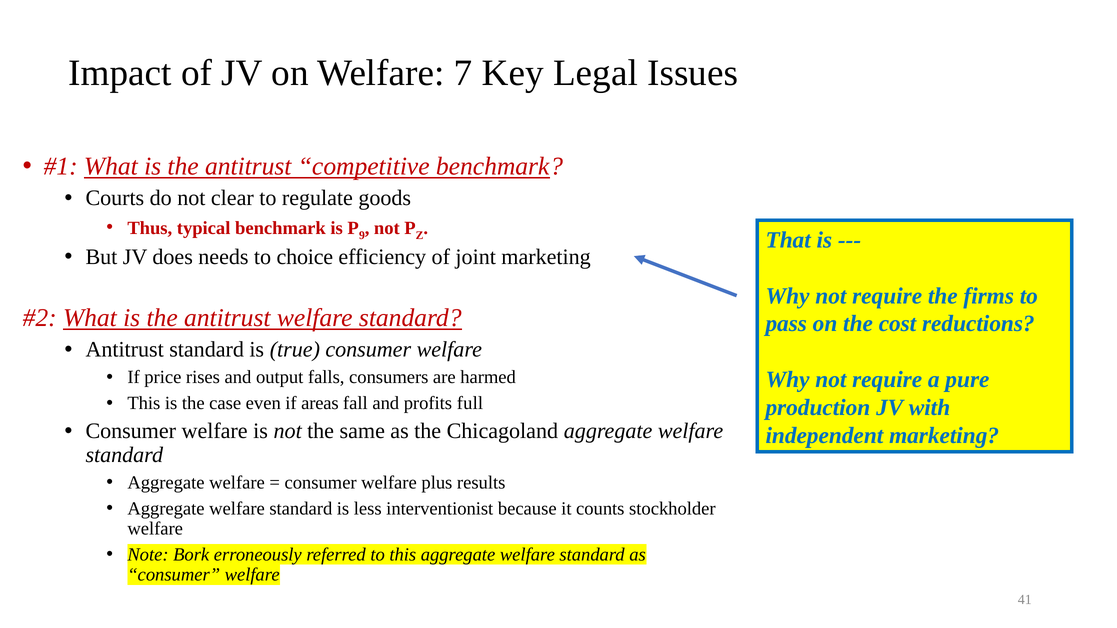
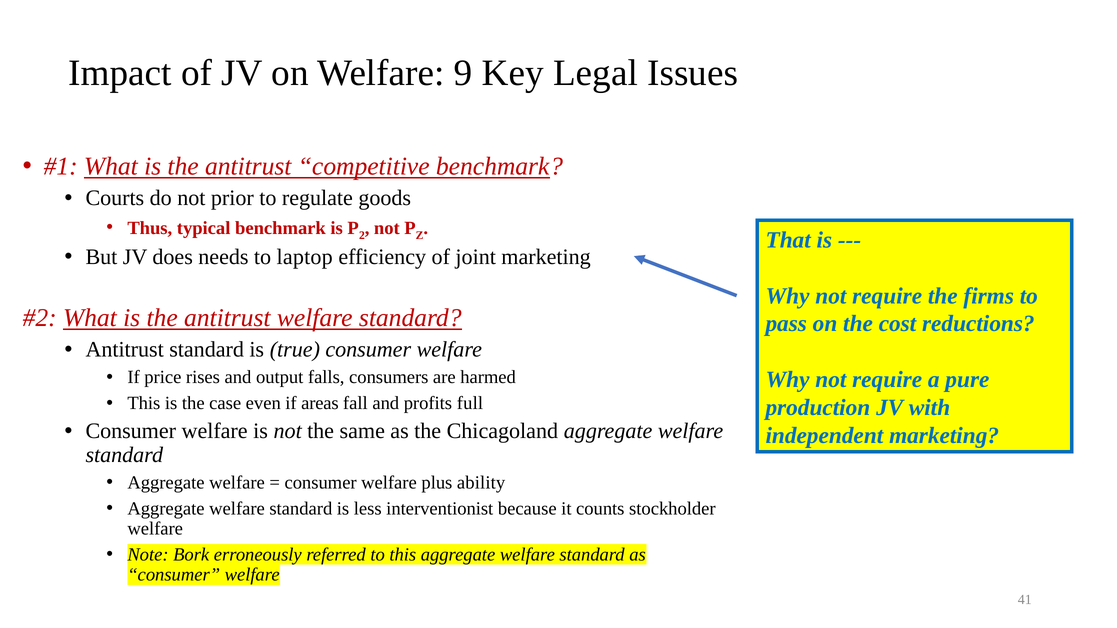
7: 7 -> 9 (463, 73)
clear: clear -> prior (232, 198)
9: 9 -> 2 (362, 236)
choice: choice -> laptop (305, 257)
results: results -> ability (481, 483)
